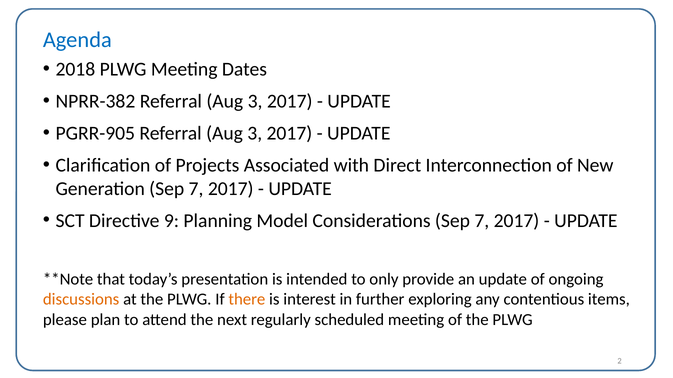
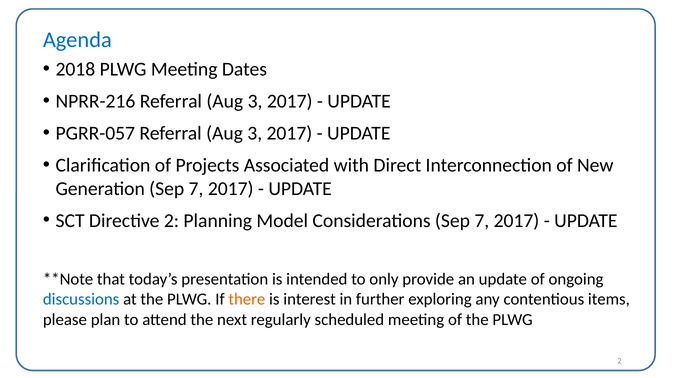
NPRR-382: NPRR-382 -> NPRR-216 (95, 101)
PGRR-905: PGRR-905 -> PGRR-057 (95, 133)
Directive 9: 9 -> 2 (171, 221)
discussions colour: orange -> blue (81, 300)
